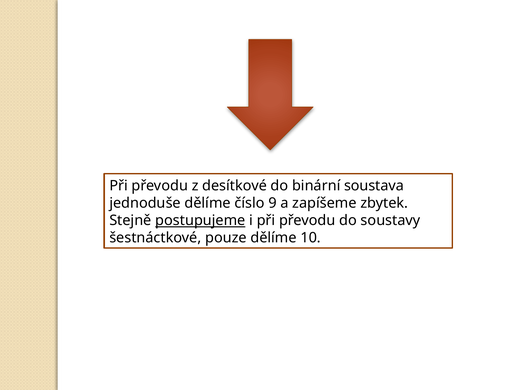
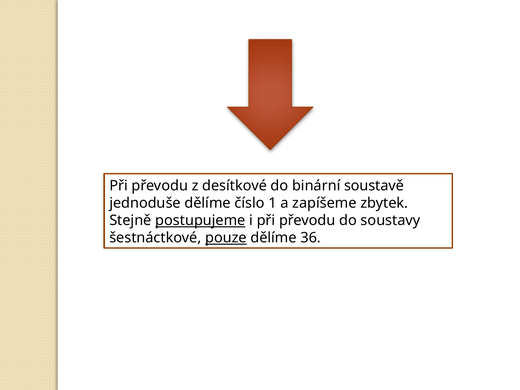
soustava: soustava -> soustavě (374, 186)
9: 9 -> 1 (273, 203)
pouze underline: none -> present (226, 238)
10: 10 -> 36 (311, 238)
